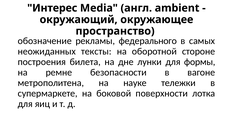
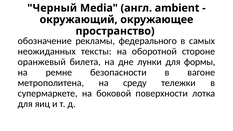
Интерес: Интерес -> Черный (52, 8)
построения: построения -> оранжевый (42, 62)
науке: науке -> среду (135, 83)
